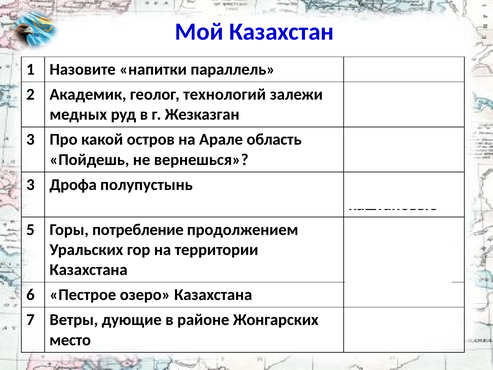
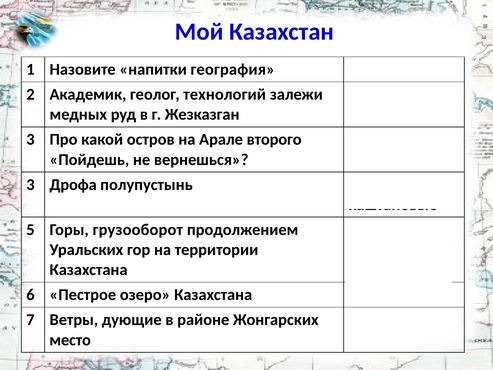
параллель: параллель -> география (233, 69)
область: область -> второго (274, 139)
потребление: потребление -> грузооборот (138, 230)
